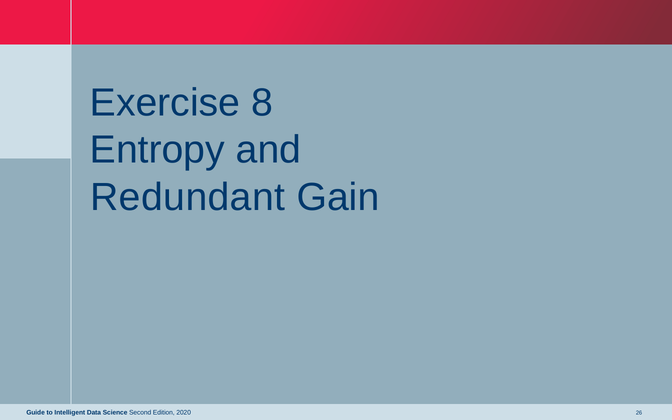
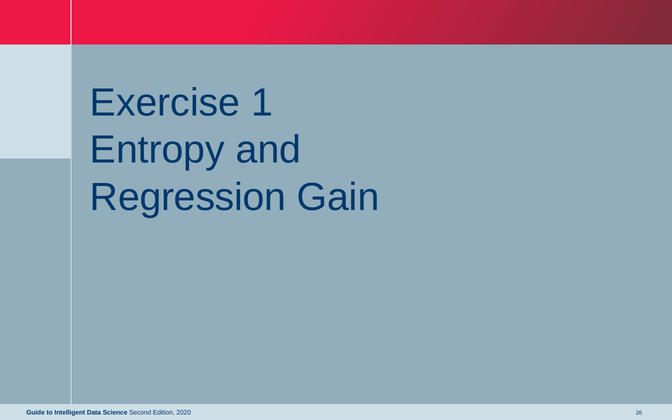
8: 8 -> 1 (262, 103)
Redundant: Redundant -> Regression (188, 197)
